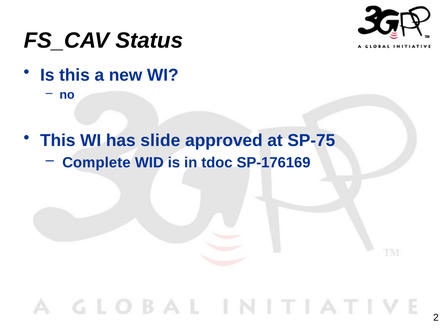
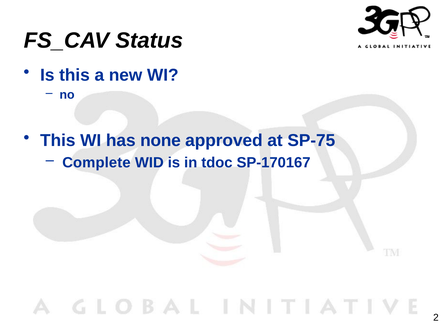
slide: slide -> none (161, 141)
SP-176169: SP-176169 -> SP-170167 (274, 163)
